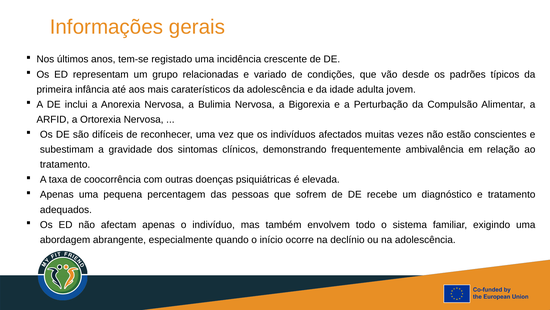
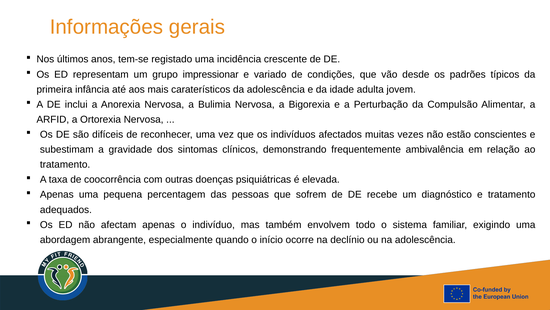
relacionadas: relacionadas -> impressionar (211, 74)
